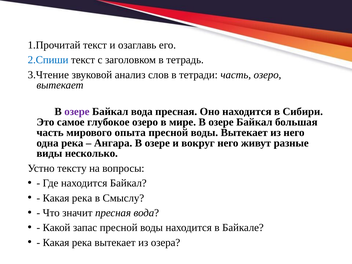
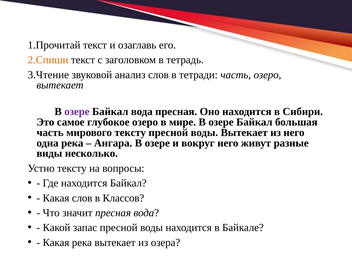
2.Спиши colour: blue -> orange (48, 60)
мирового опыта: опыта -> тексту (130, 133)
река: река -> слов (82, 198)
Смыслу: Смыслу -> Классов (123, 198)
